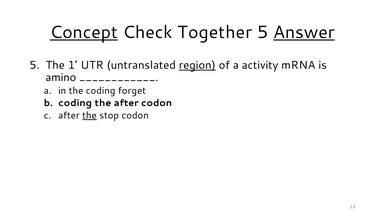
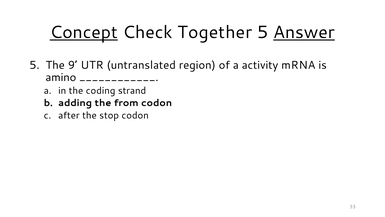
1: 1 -> 9 (73, 65)
region underline: present -> none (197, 65)
forget: forget -> strand (132, 90)
coding: coding -> adding (75, 103)
the after: after -> from (126, 103)
the underline: present -> none (89, 115)
